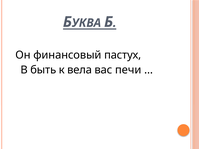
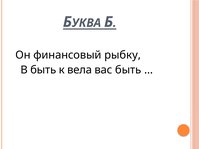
пастух: пастух -> рыбку (123, 55)
вас печи: печи -> быть (128, 70)
